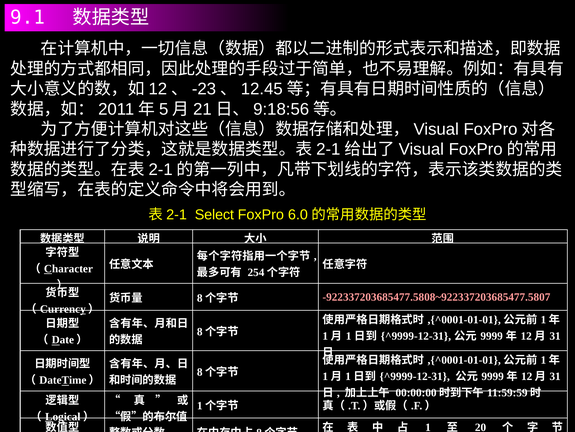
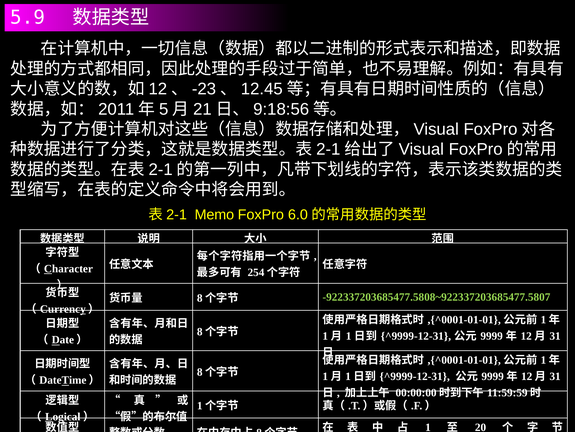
9.1: 9.1 -> 5.9 (28, 18)
Select: Select -> Memo (214, 214)
-922337203685477.5808~922337203685477.5807 colour: pink -> light green (436, 296)
